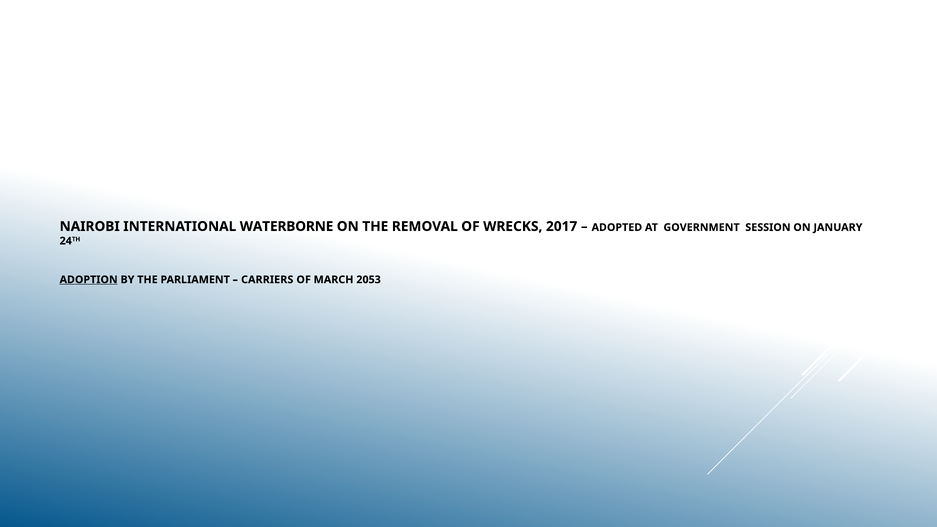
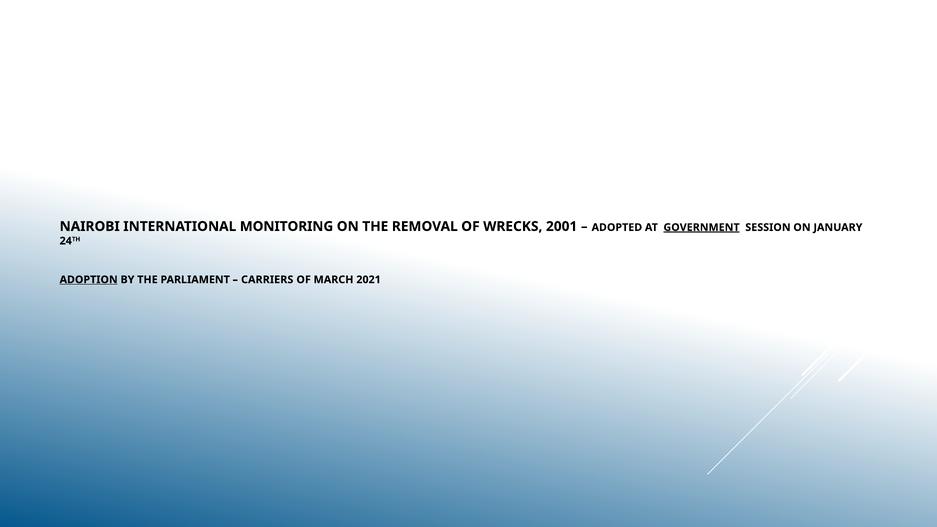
WATERBORNE: WATERBORNE -> MONITORING (287, 226)
2017: 2017 -> 2001 (562, 226)
GOVERNMENT underline: none -> present (702, 227)
2053: 2053 -> 2021 (369, 280)
